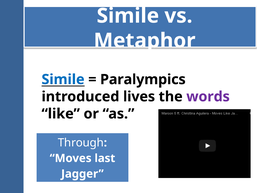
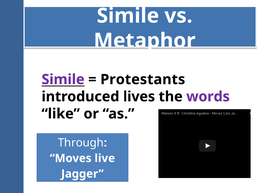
Simile colour: blue -> purple (63, 79)
Paralympics: Paralympics -> Protestants (143, 79)
last: last -> live (105, 158)
